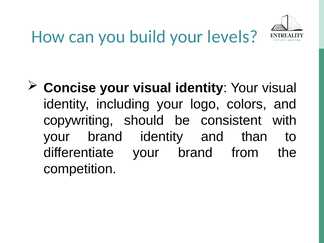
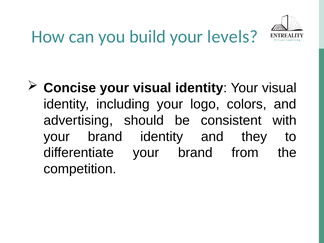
copywriting: copywriting -> advertising (78, 120)
than: than -> they (254, 137)
